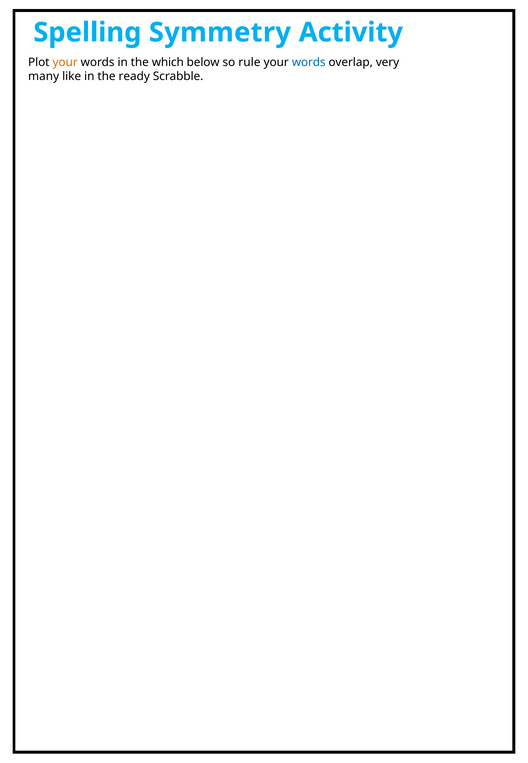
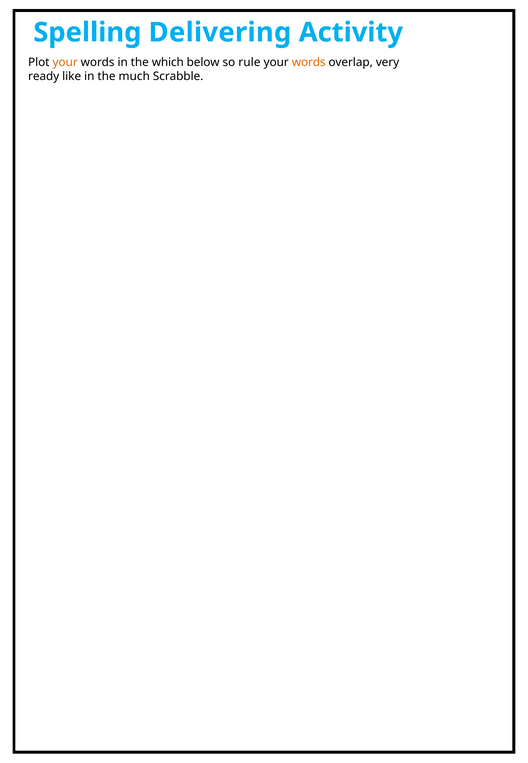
Symmetry: Symmetry -> Delivering (220, 32)
words colour: blue -> orange (309, 62)
many: many -> ready (44, 76)
ready: ready -> much (134, 76)
